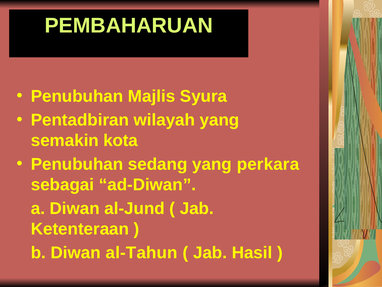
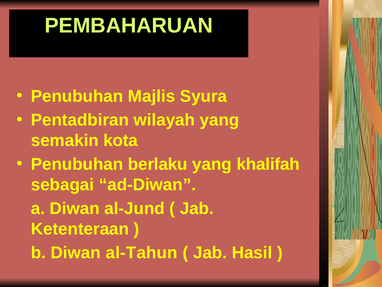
sedang: sedang -> berlaku (158, 164)
perkara: perkara -> khalifah (268, 164)
